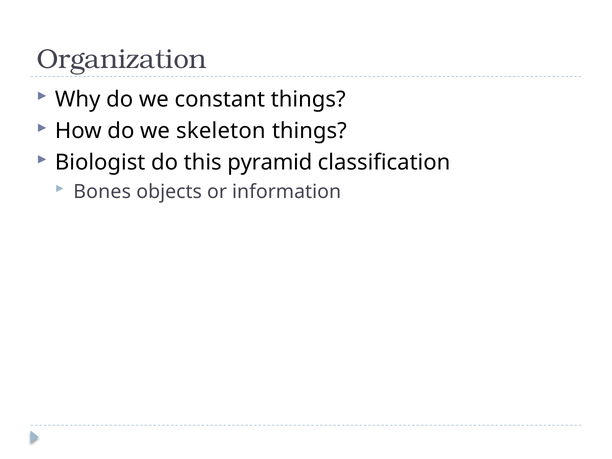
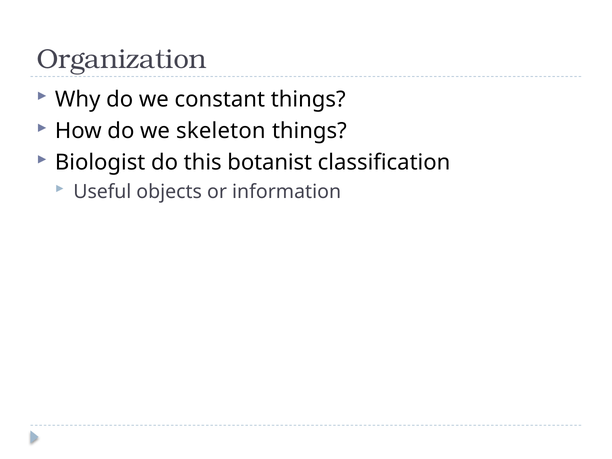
pyramid: pyramid -> botanist (270, 163)
Bones: Bones -> Useful (102, 192)
